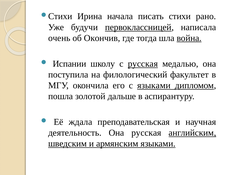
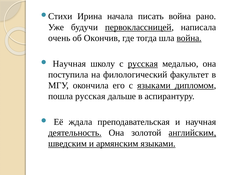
писать стихи: стихи -> война (180, 16)
Испании: Испании -> Научная (69, 64)
пошла золотой: золотой -> русская (90, 96)
деятельность underline: none -> present (75, 133)
Она русская: русская -> золотой (146, 133)
